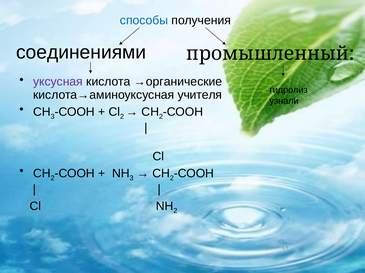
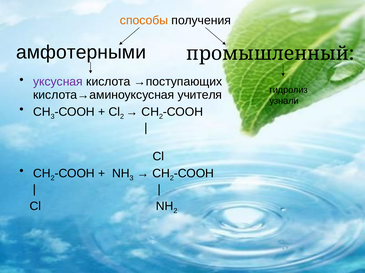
способы colour: blue -> orange (144, 20)
соединениями: соединениями -> амфотерными (81, 52)
→органические: →органические -> →поступающих (178, 82)
